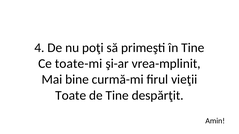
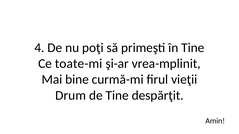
Toate: Toate -> Drum (71, 96)
